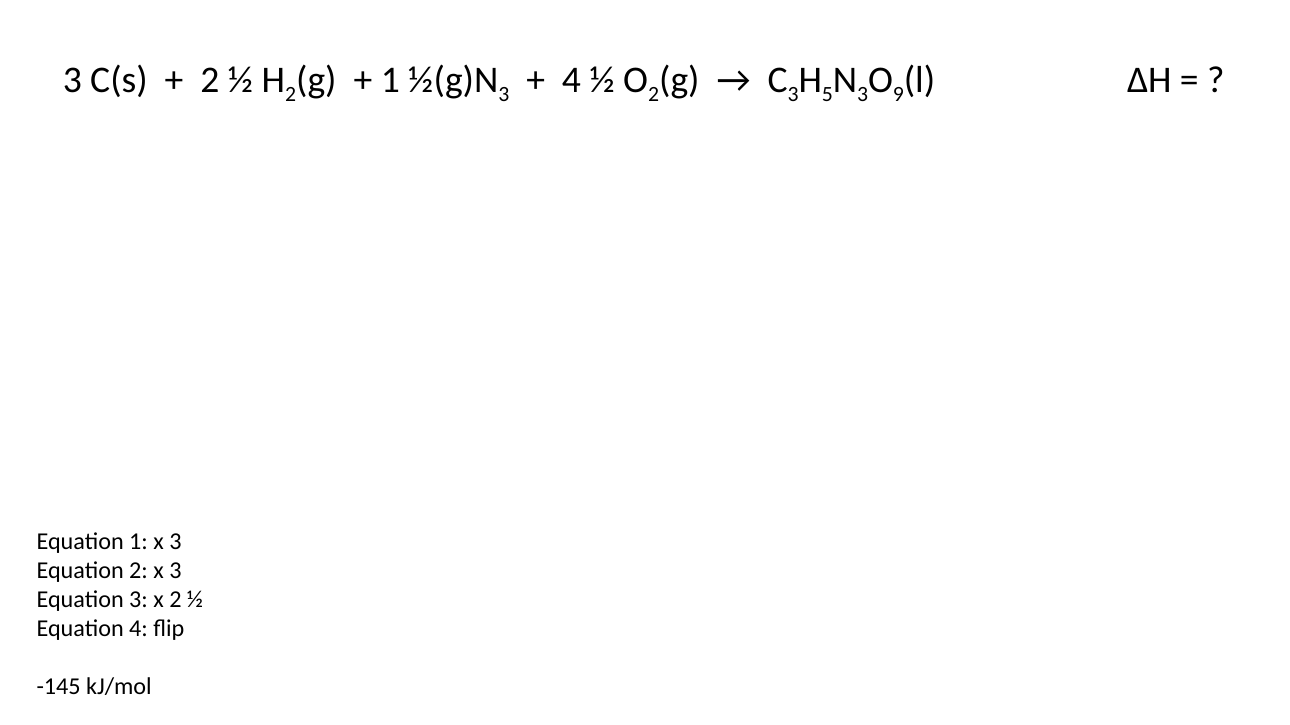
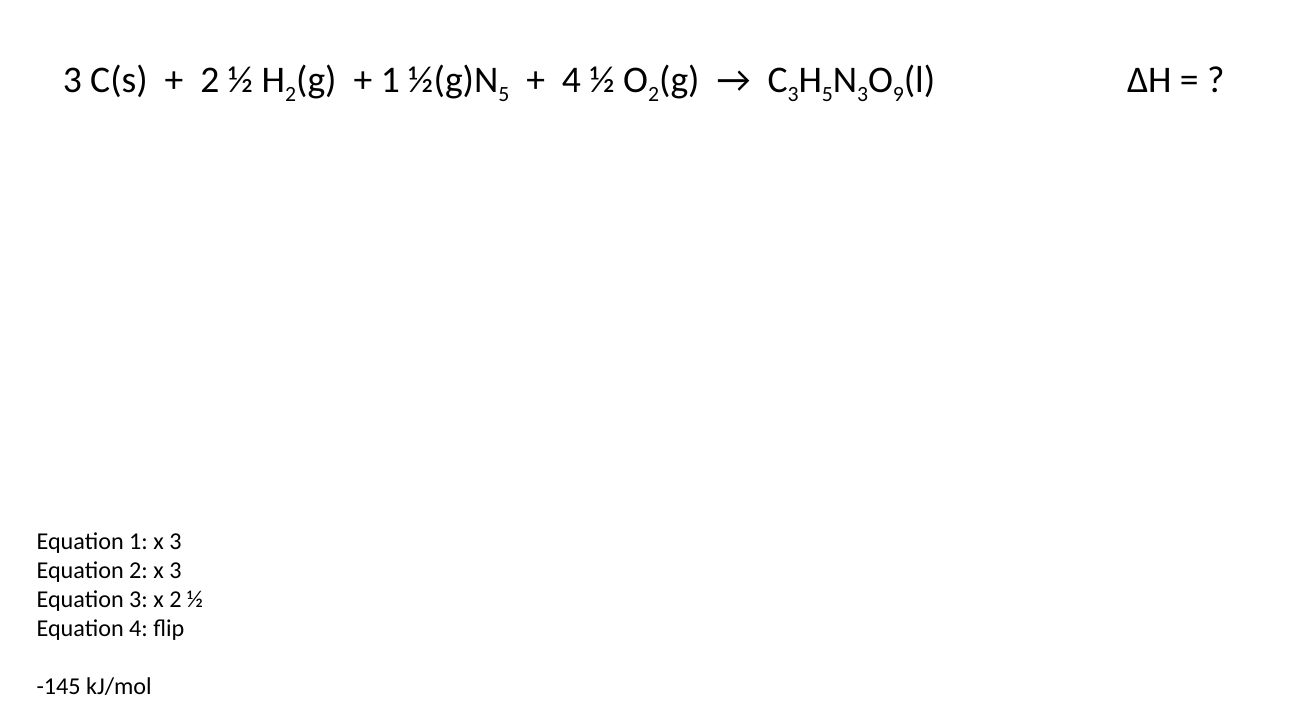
3: 3 -> 5 (504, 95)
